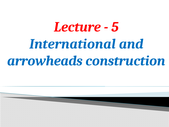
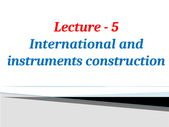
arrowheads: arrowheads -> instruments (45, 61)
